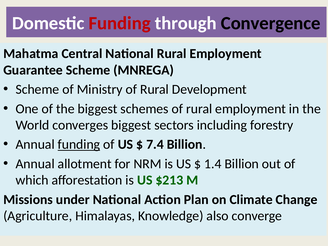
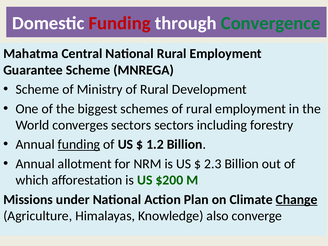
Convergence colour: black -> green (271, 23)
converges biggest: biggest -> sectors (131, 125)
7.4: 7.4 -> 1.2 (155, 144)
1.4: 1.4 -> 2.3 (213, 164)
$213: $213 -> $200 (169, 180)
Change underline: none -> present (297, 200)
